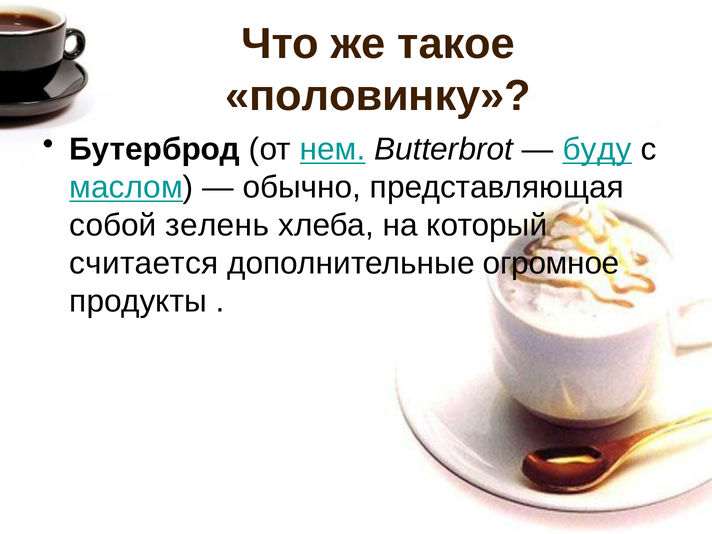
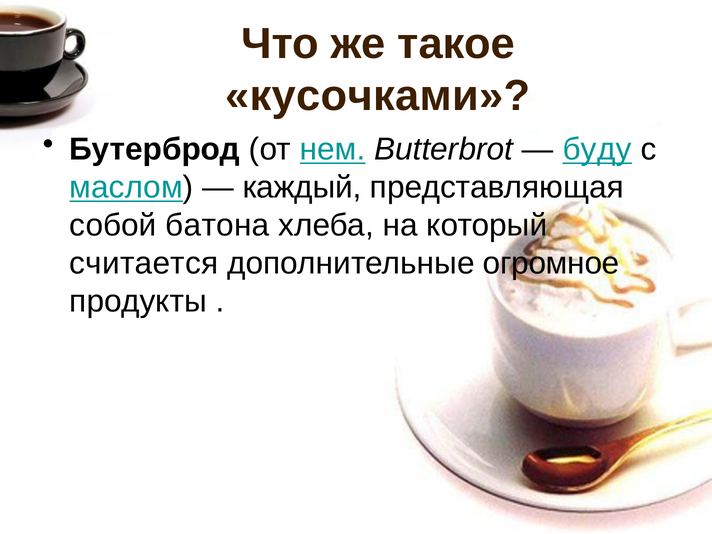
половинку: половинку -> кусочками (378, 96)
обычно: обычно -> каждый (302, 187)
зелень: зелень -> батона (217, 225)
